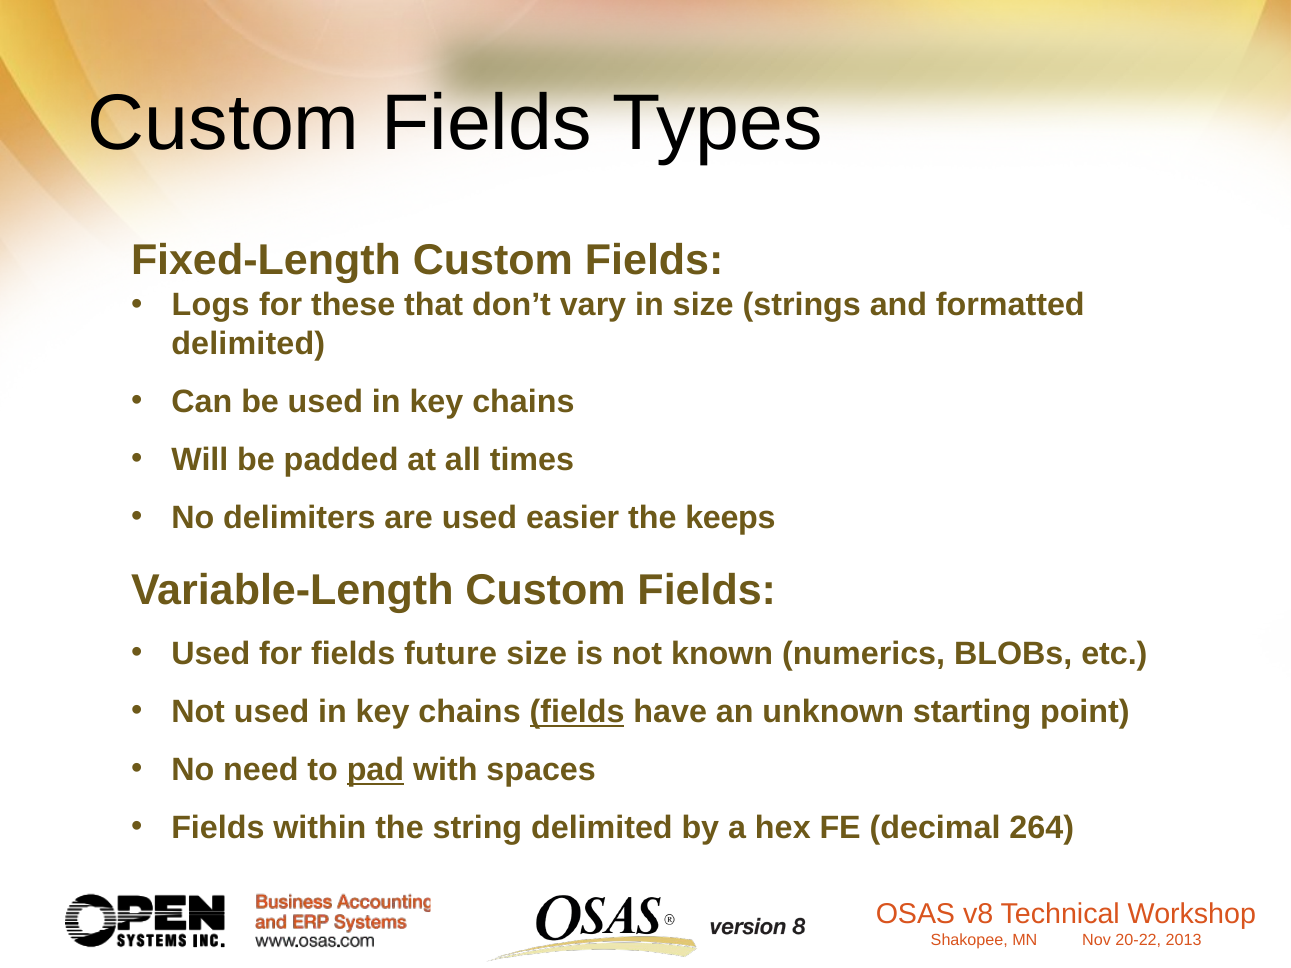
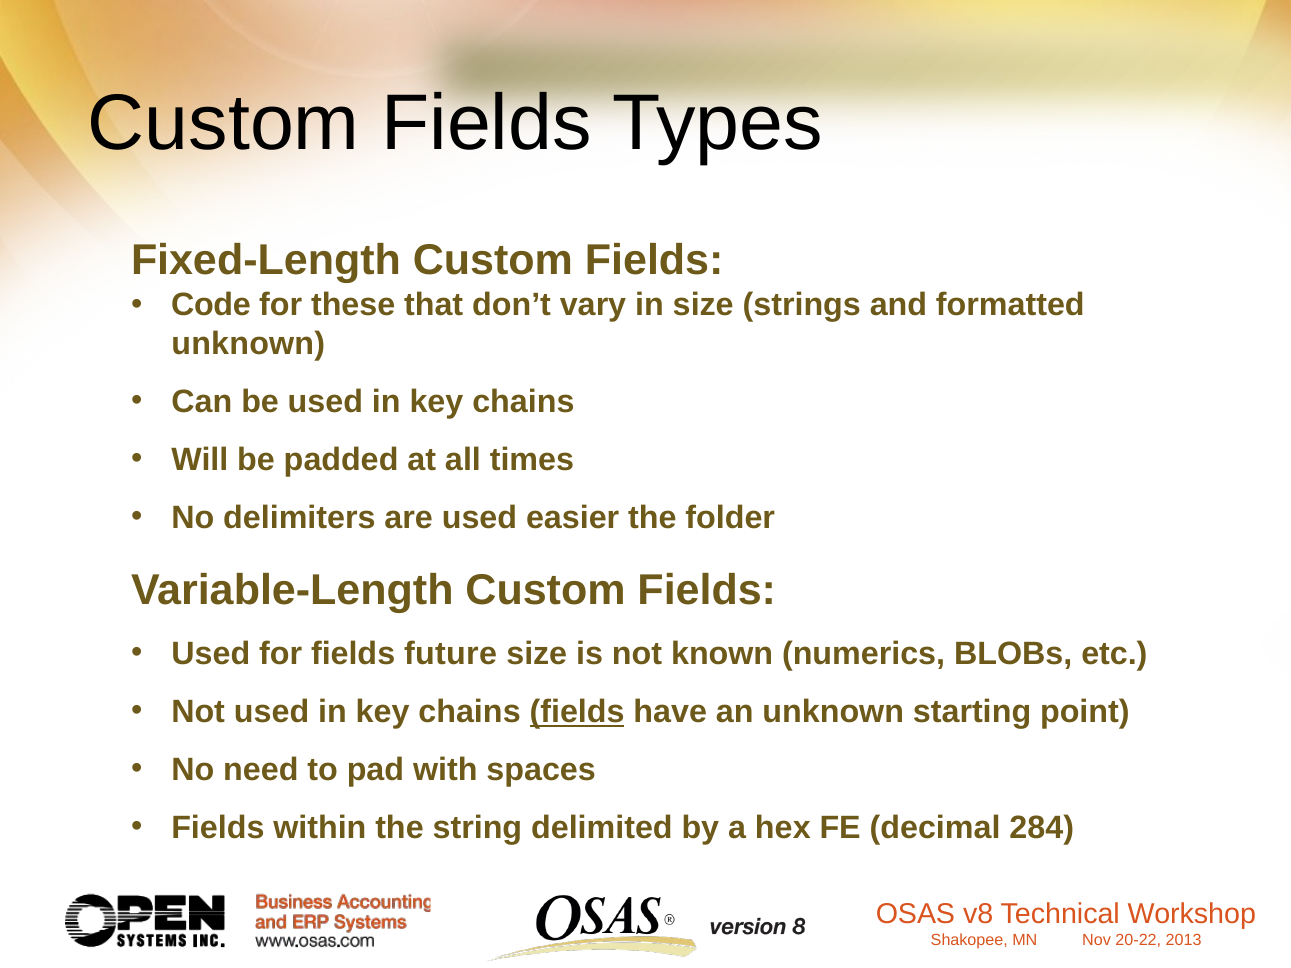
Logs: Logs -> Code (211, 305)
delimited: delimited -> unknown (248, 344)
keeps: keeps -> folder (730, 518)
pad underline: present -> none (375, 770)
264: 264 -> 284 (1042, 828)
